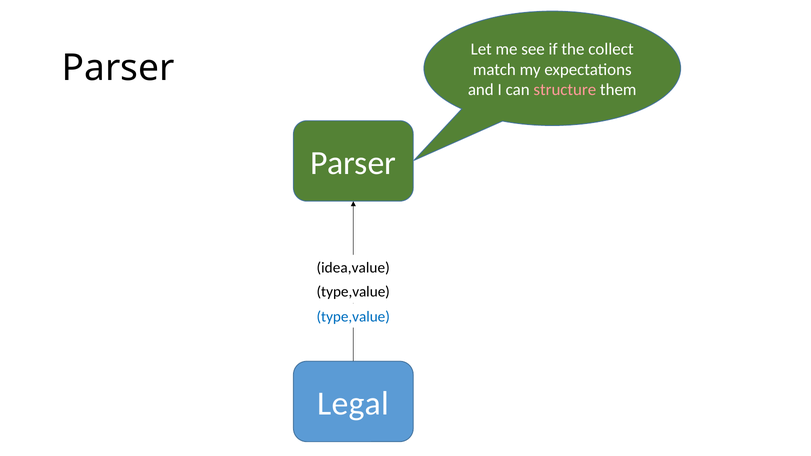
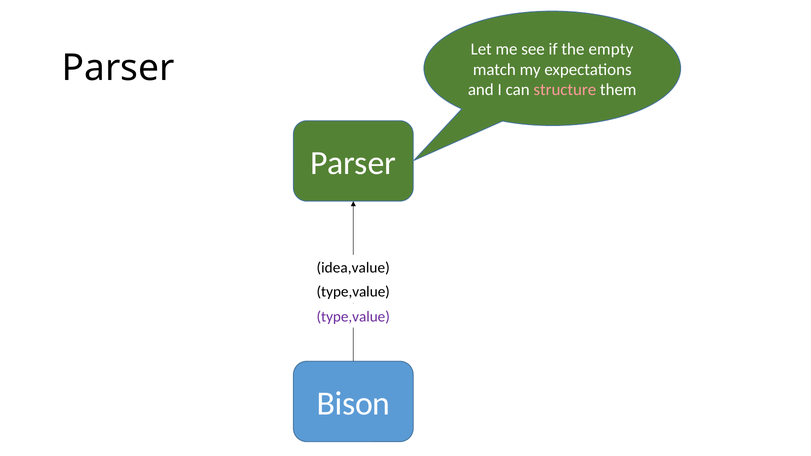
collect: collect -> empty (611, 49)
type,value colour: blue -> purple (353, 317)
Legal: Legal -> Bison (353, 404)
